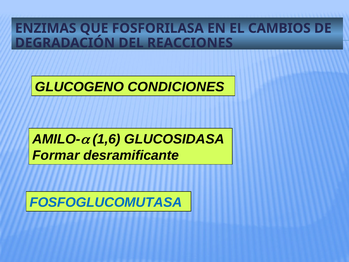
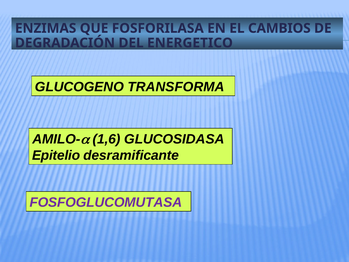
REACCIONES: REACCIONES -> ENERGETICO (190, 43)
CONDICIONES: CONDICIONES -> TRANSFORMA (176, 87)
Formar: Formar -> Epitelio (56, 155)
FOSFOGLUCOMUTASA colour: blue -> purple (106, 202)
